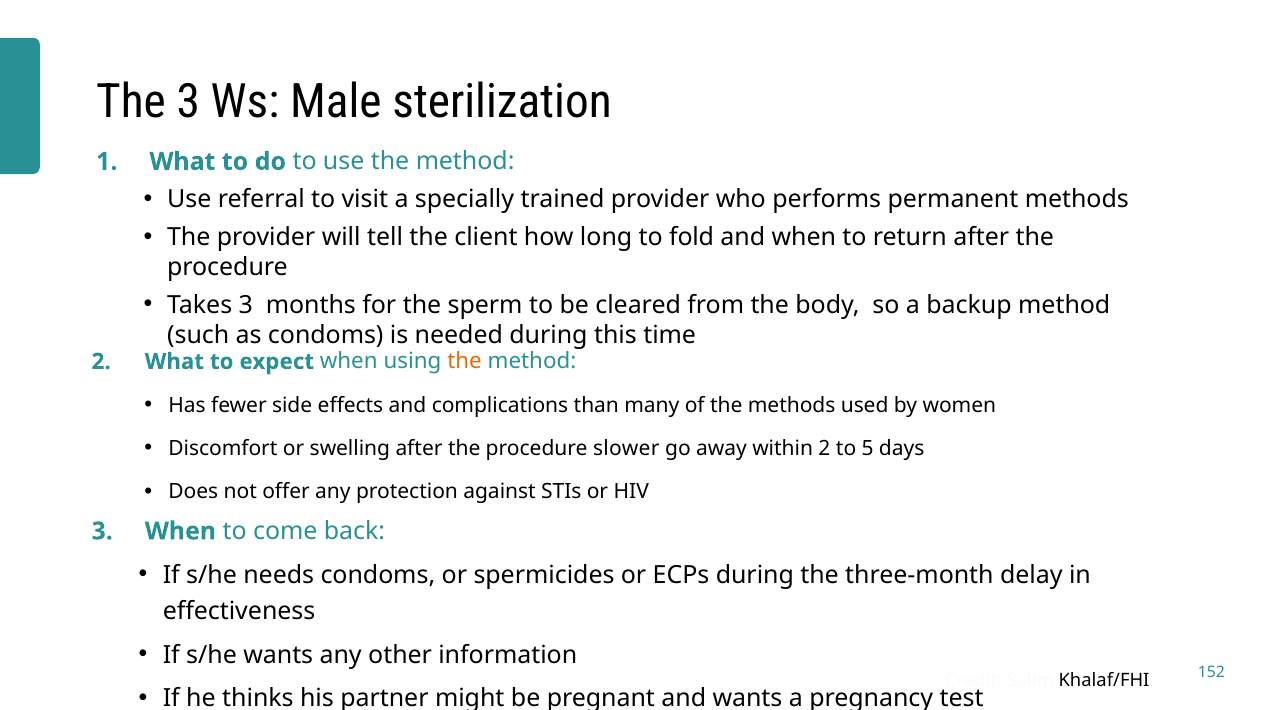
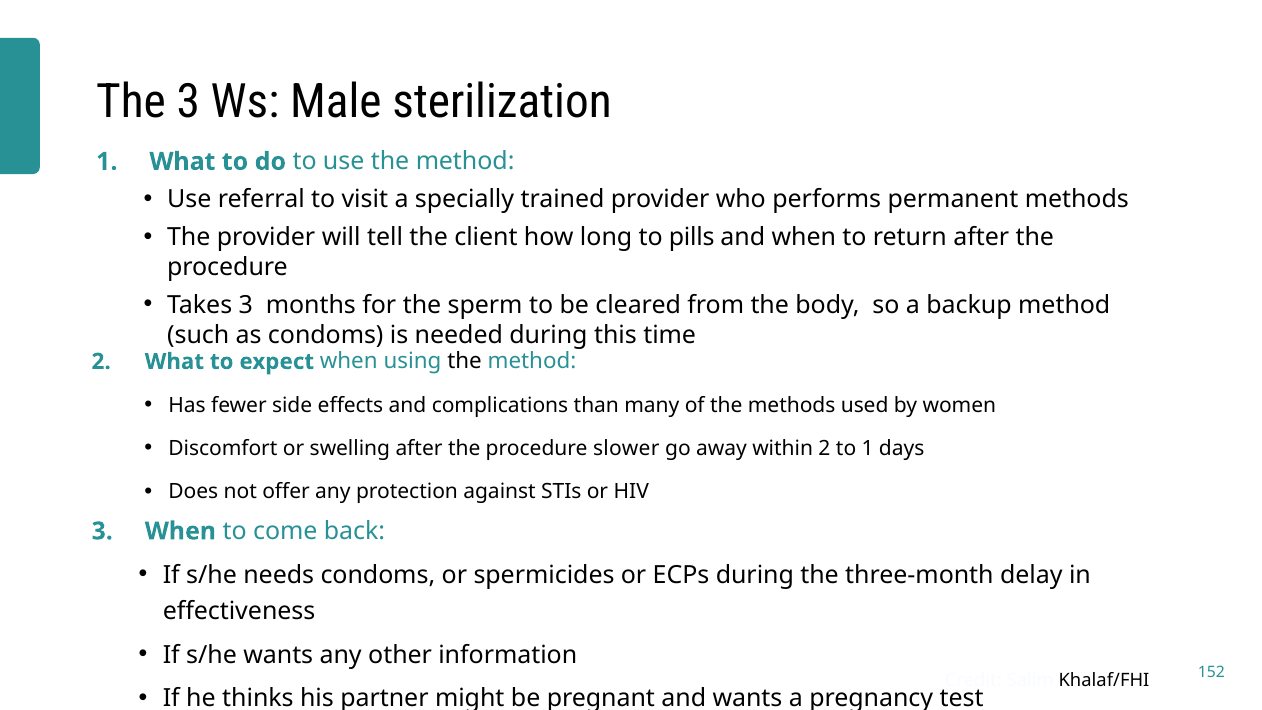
fold: fold -> pills (692, 237)
the colour: orange -> black (465, 362)
to 5: 5 -> 1 (868, 449)
